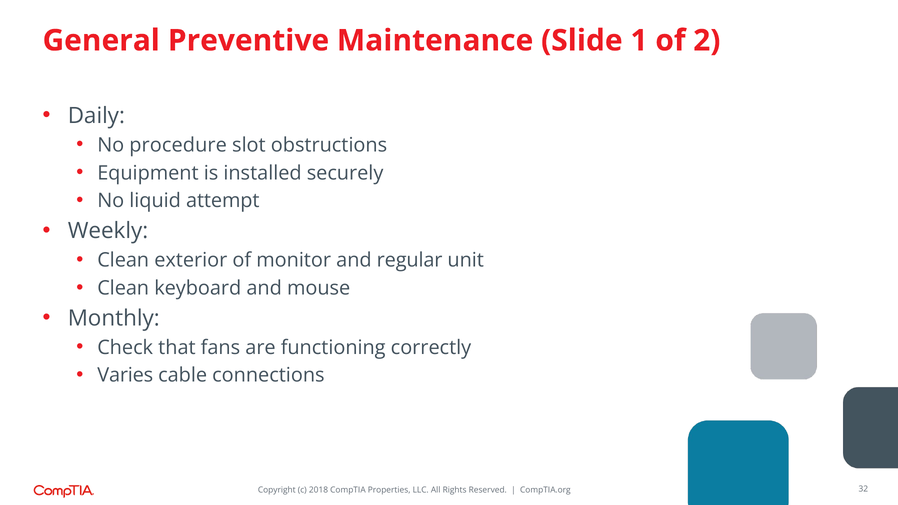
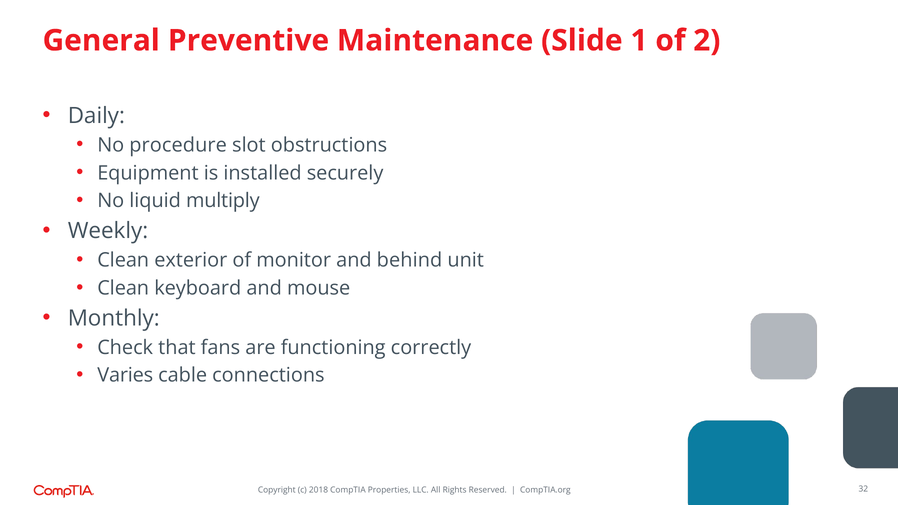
attempt: attempt -> multiply (223, 201)
regular: regular -> behind (409, 260)
